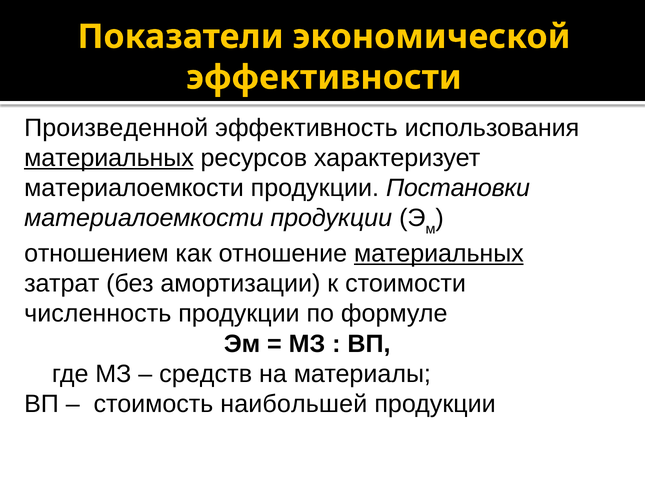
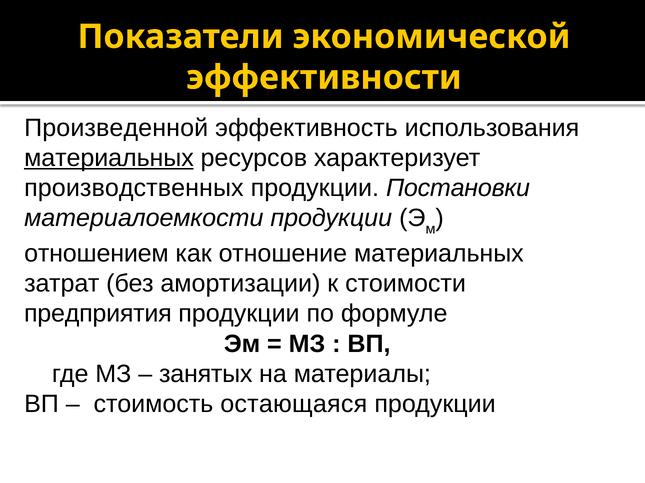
материалоемкости: материалоемкости -> производственных (134, 188)
материальных underline: present -> none (439, 254)
численность: численность -> предприятия (98, 314)
средств: средств -> занятых (206, 374)
наибольшей: наибольшей -> остающаяся (294, 405)
